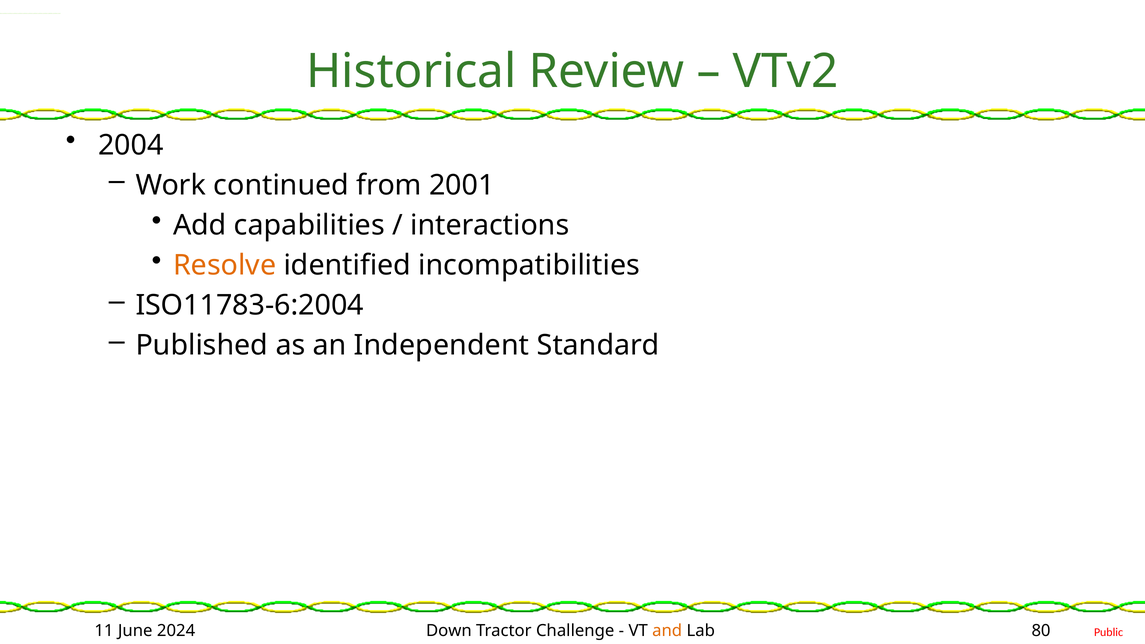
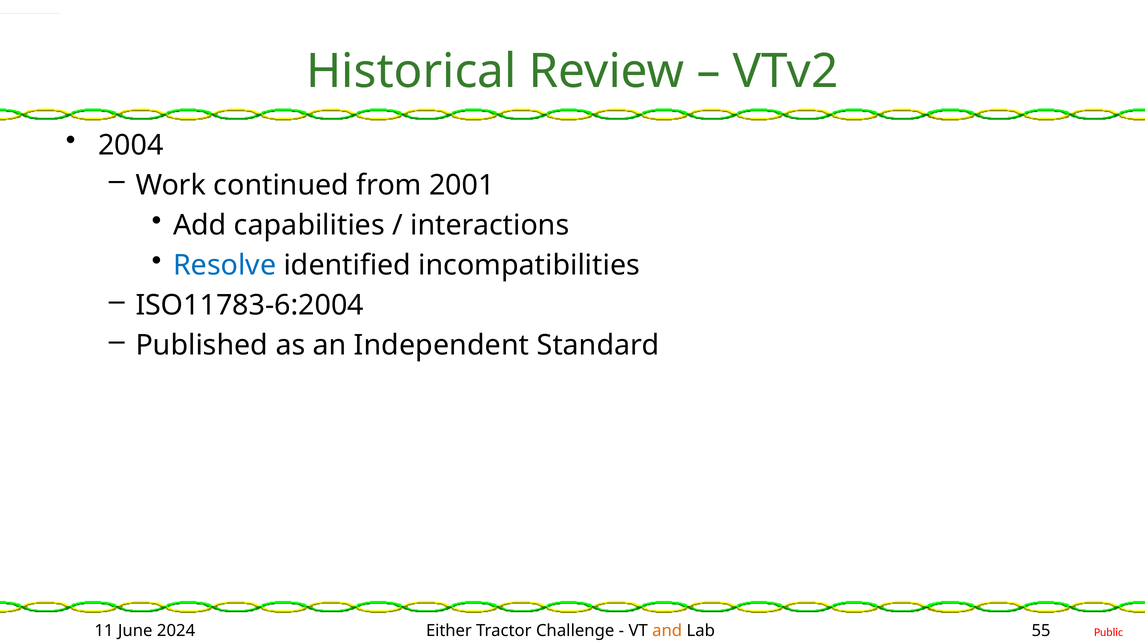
Resolve colour: orange -> blue (225, 265)
Down: Down -> Either (449, 631)
80: 80 -> 55 (1041, 631)
